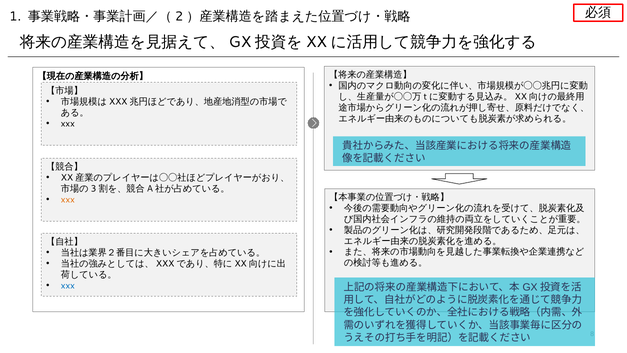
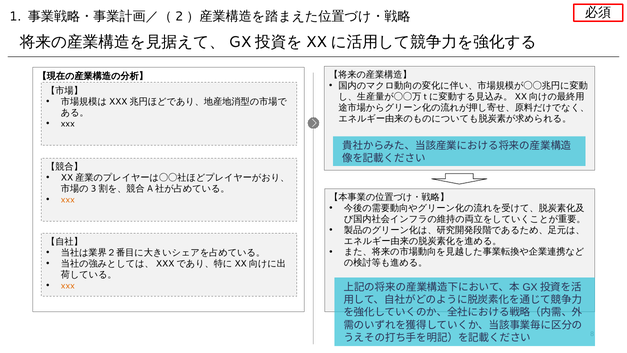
xxx colour: blue -> orange (68, 285)
